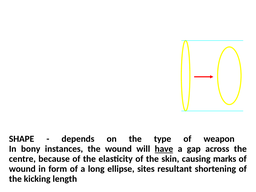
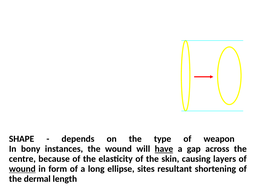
marks: marks -> layers (225, 159)
wound underline: none -> present (22, 169)
kicking: kicking -> dermal (37, 179)
